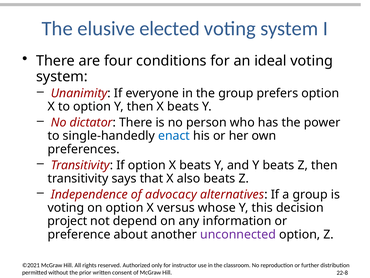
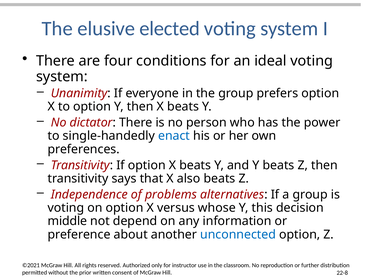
advocacy: advocacy -> problems (171, 194)
project: project -> middle (67, 221)
unconnected colour: purple -> blue (238, 234)
